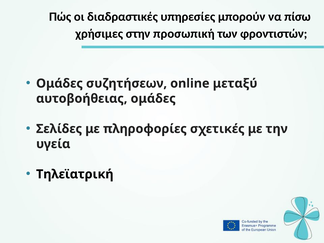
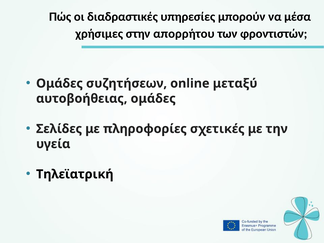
πίσω: πίσω -> μέσα (298, 17)
προσωπική: προσωπική -> απορρήτου (184, 34)
